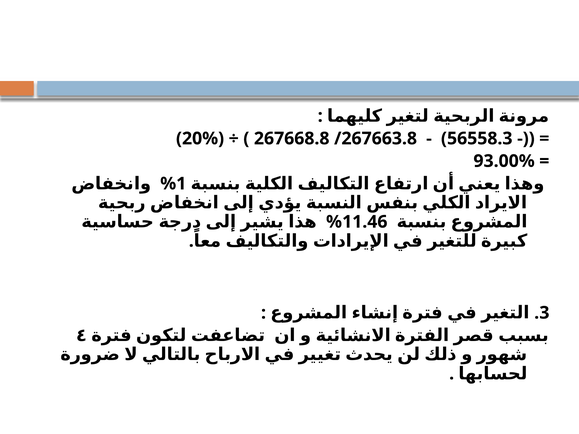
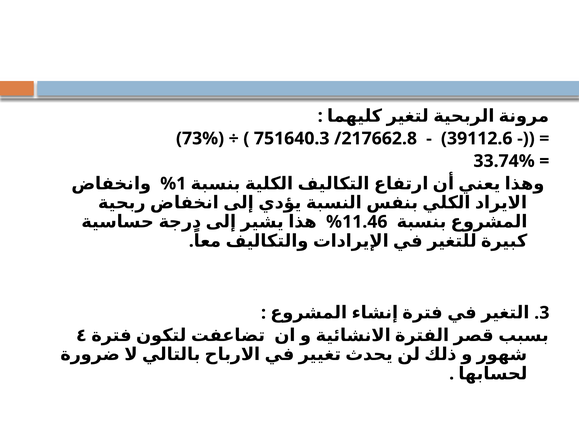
20%: 20% -> 73% (200, 139)
267668.8: 267668.8 -> 751640.3 (292, 139)
267663.8: 267663.8 -> 217662.8 (379, 139)
56558.3: 56558.3 -> 39112.6 (480, 139)
93.00%: 93.00% -> 33.74% (504, 161)
